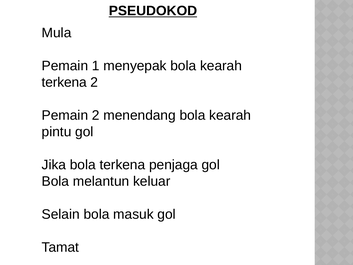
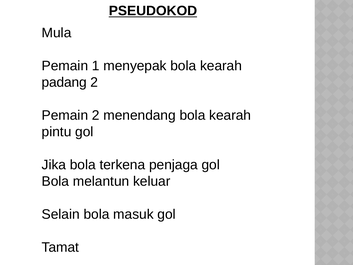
terkena: terkena -> padang (64, 82)
